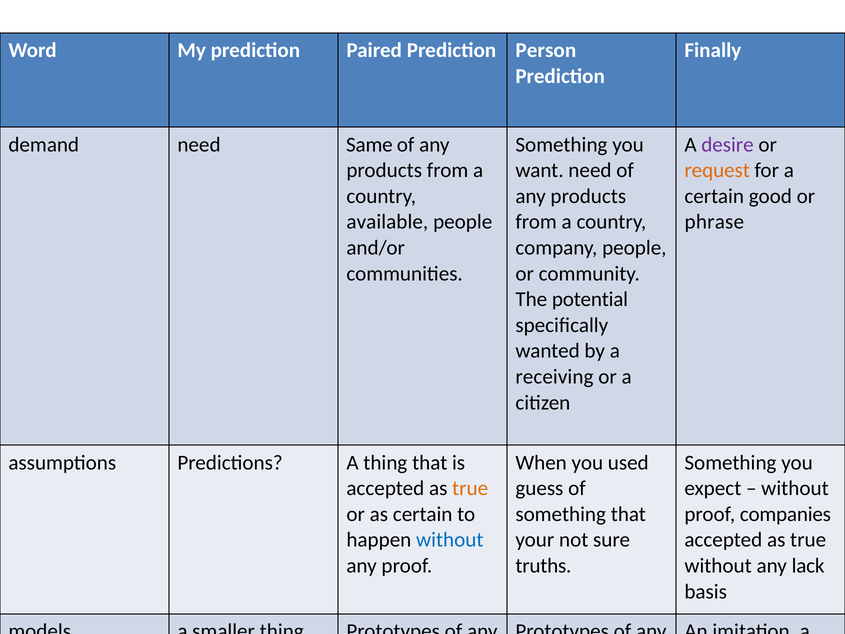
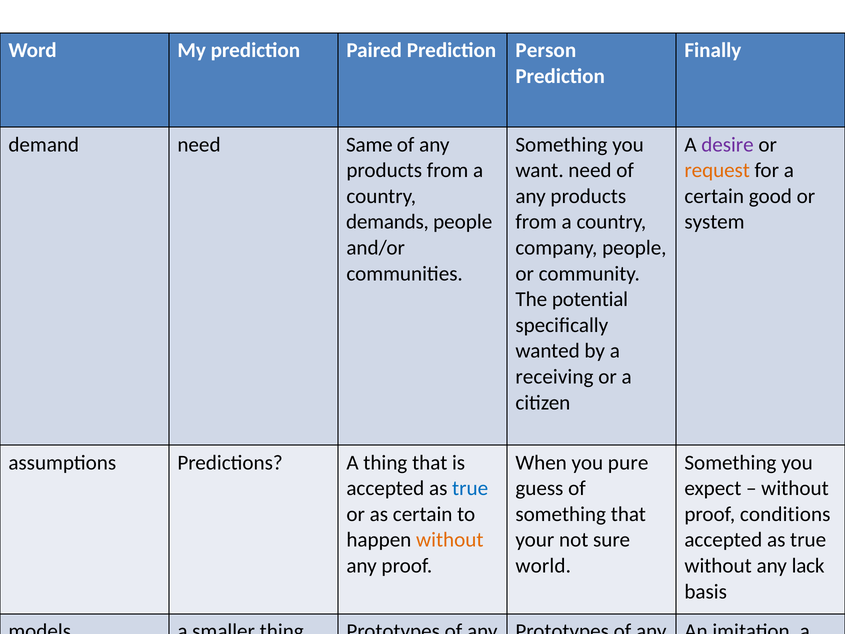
available: available -> demands (387, 222)
phrase: phrase -> system (714, 222)
you used: used -> pure (628, 462)
true colour: orange -> blue (470, 488)
companies: companies -> conditions (785, 514)
without colour: blue -> orange (450, 540)
truths: truths -> world (543, 566)
